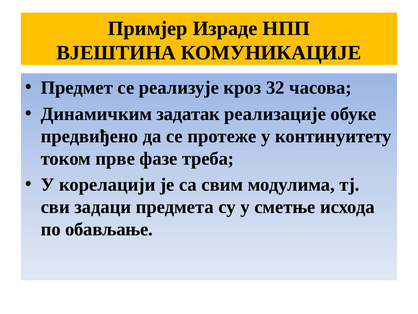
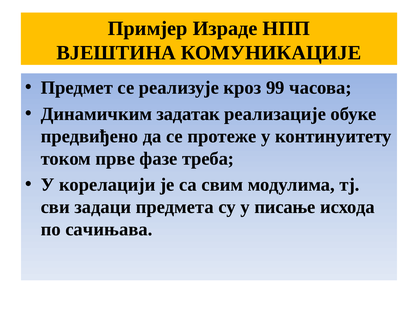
32: 32 -> 99 (275, 88)
сметње: сметње -> писање (285, 207)
обављање: обављање -> сачињава (109, 229)
